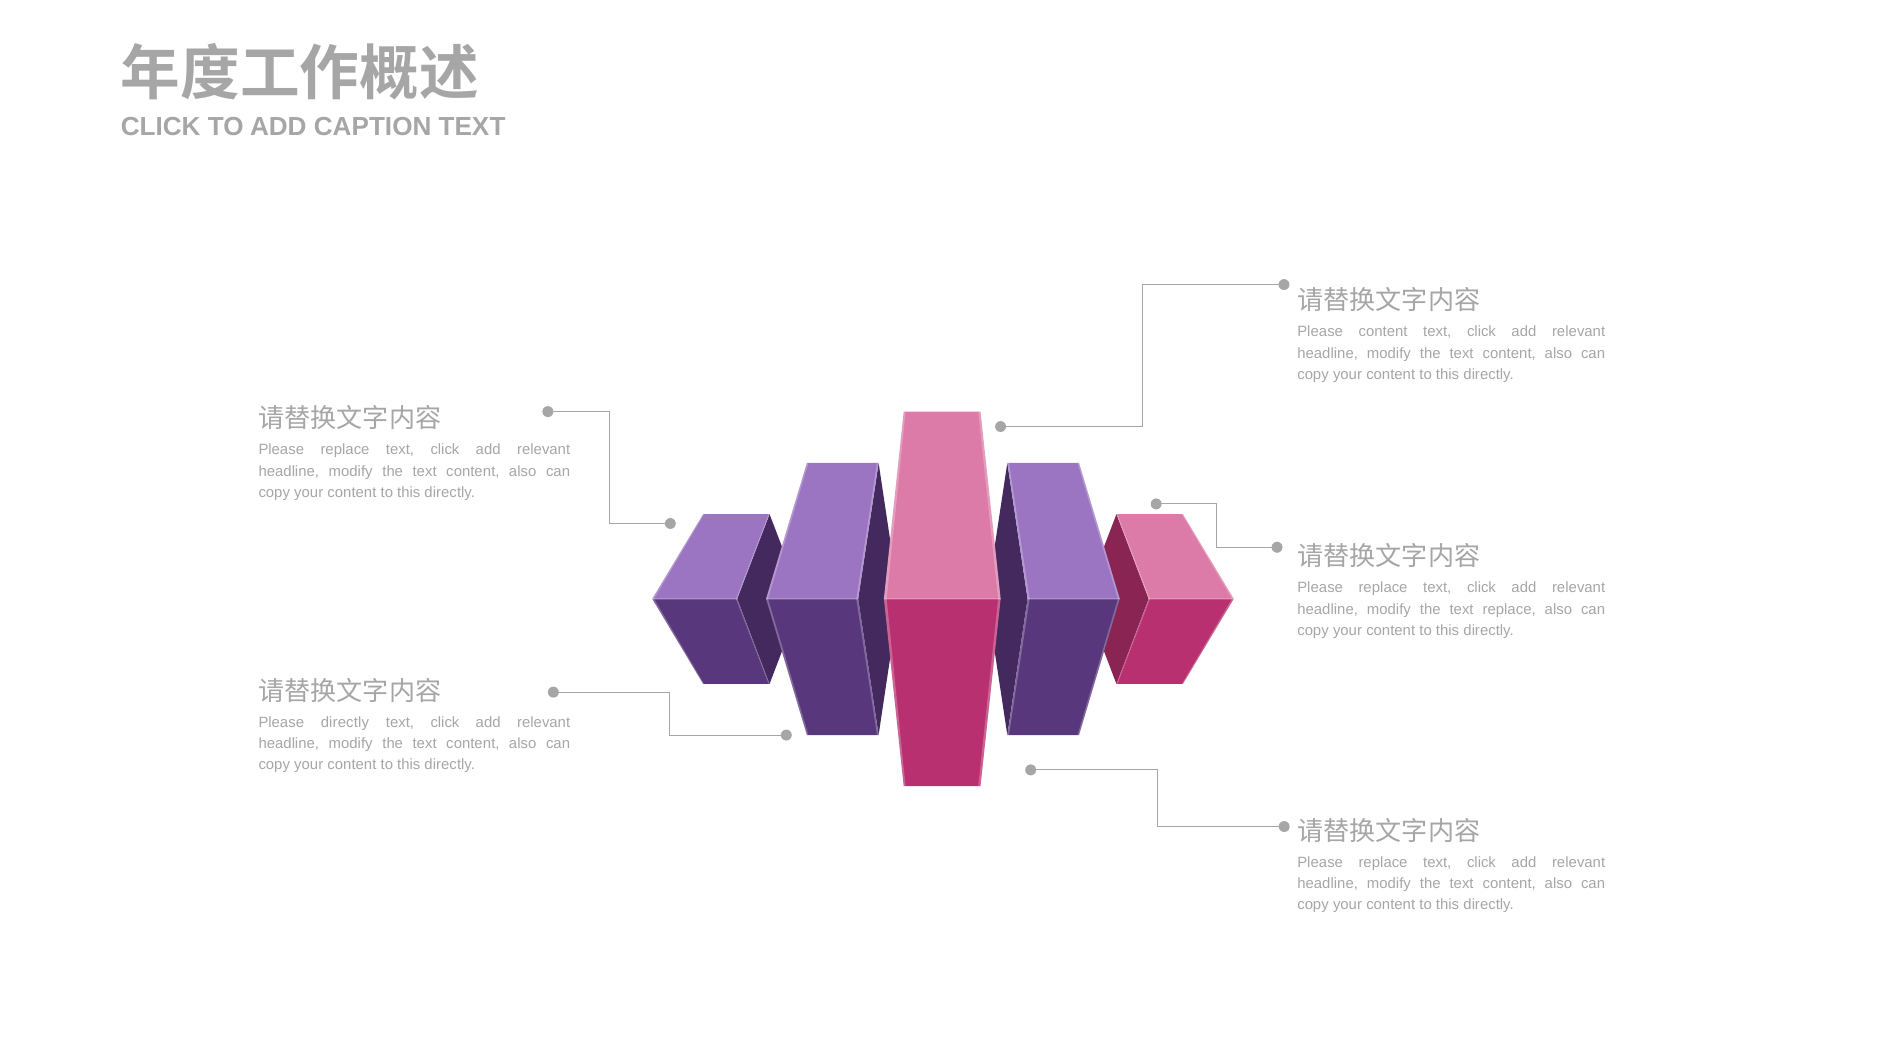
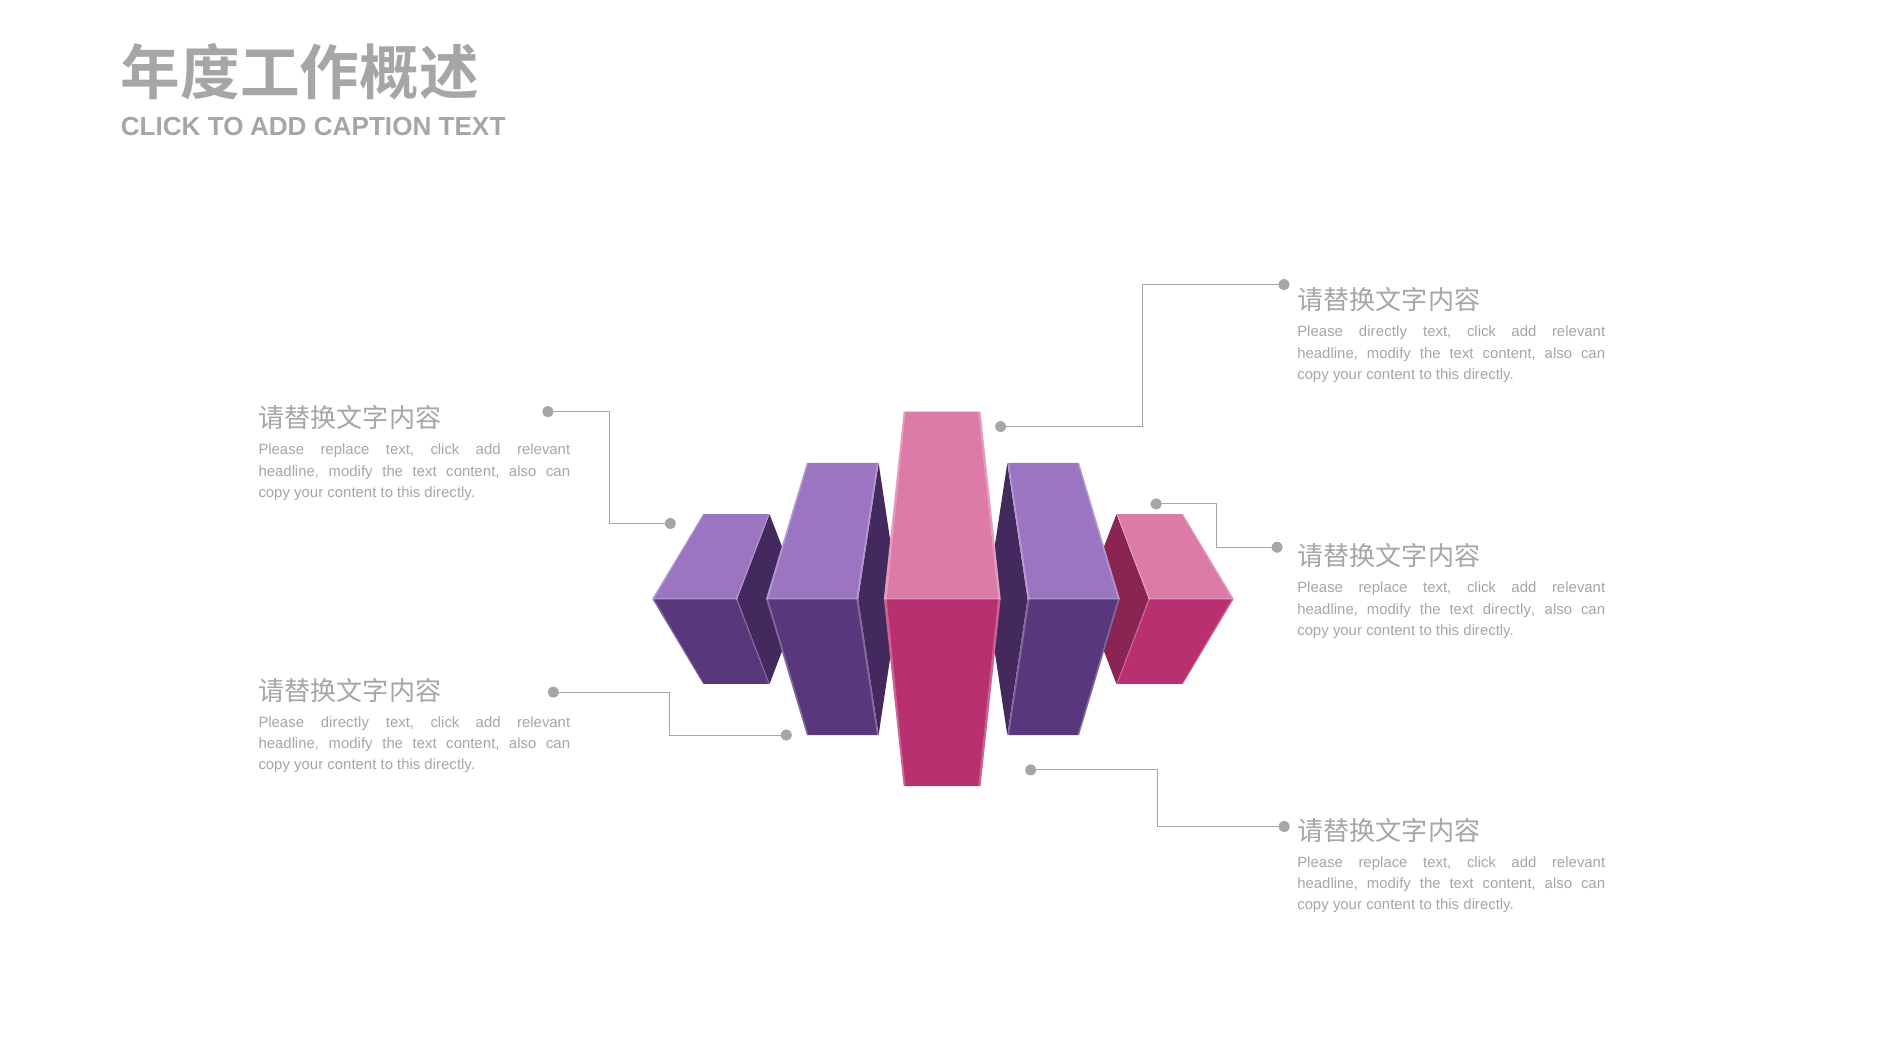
content: content -> directly (1383, 332)
text replace: replace -> directly (1509, 609)
